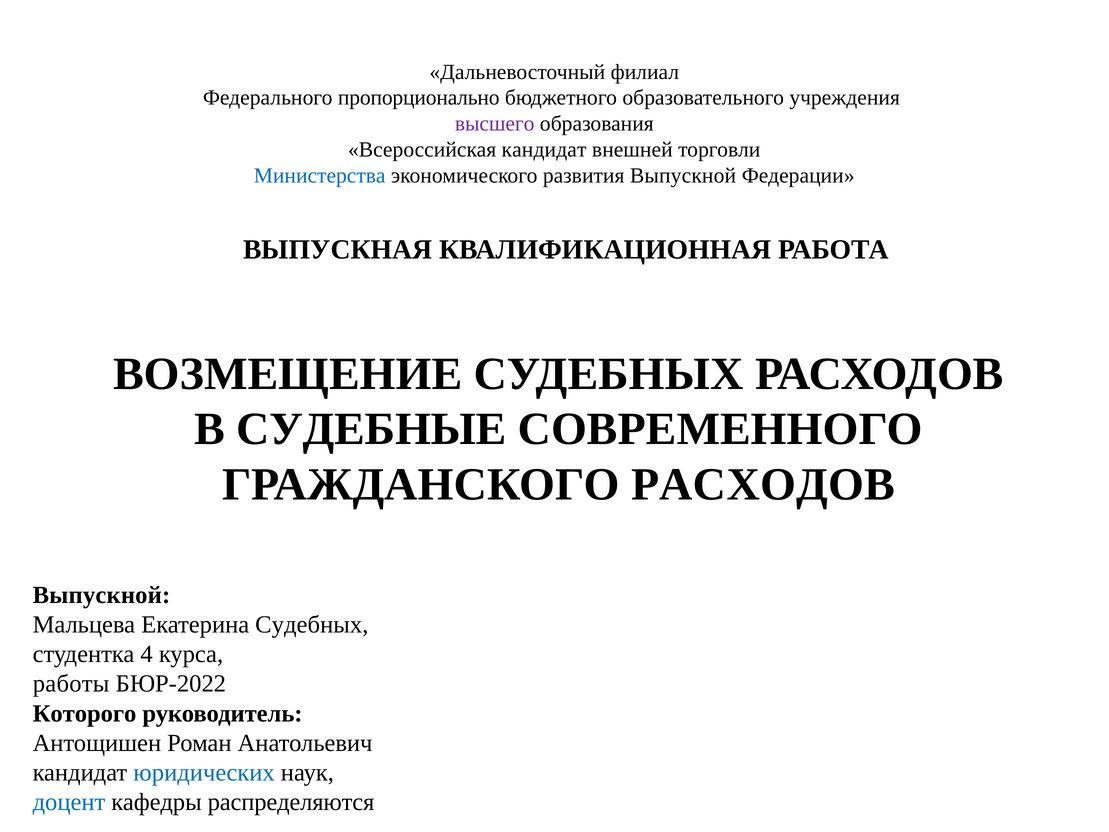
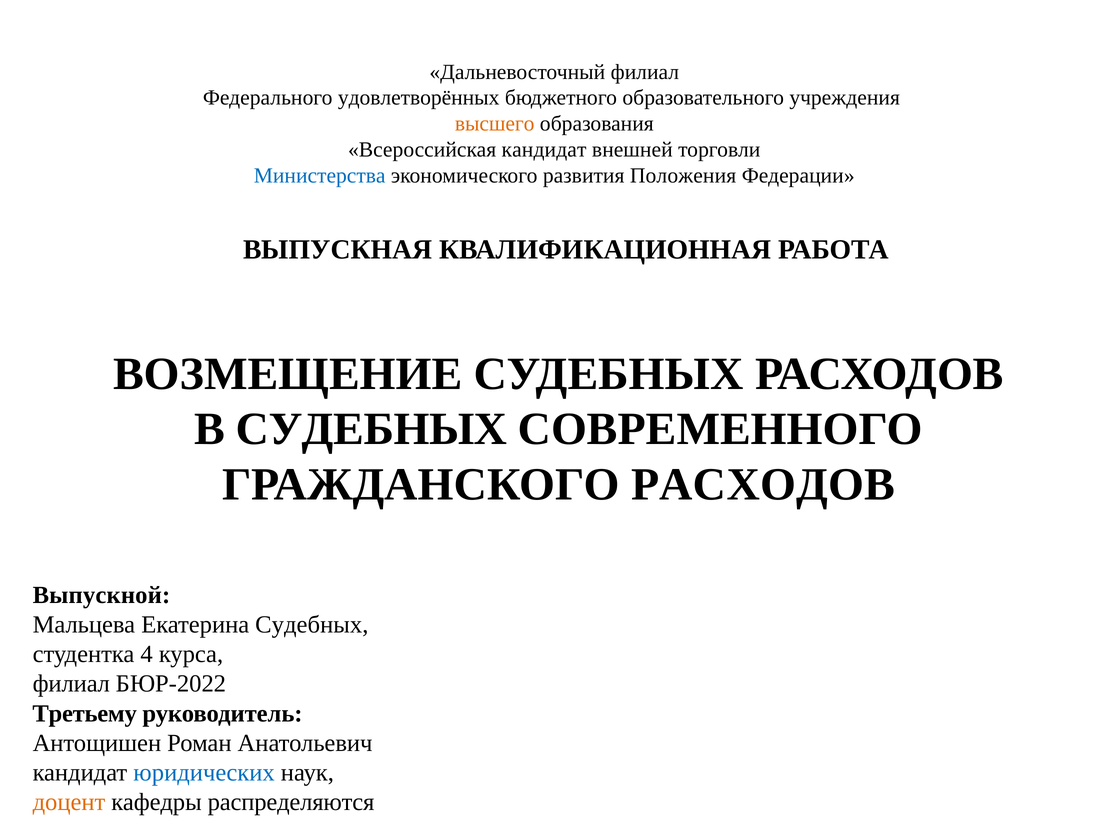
пропорционально: пропорционально -> удовлетворённых (419, 98)
высшего colour: purple -> orange (495, 124)
развития Выпускной: Выпускной -> Положения (683, 175)
В СУДЕБНЫЕ: СУДЕБНЫЕ -> СУДЕБНЫХ (371, 429)
работы: работы -> филиал (71, 684)
Которого: Которого -> Третьему (85, 713)
доцент colour: blue -> orange (69, 802)
